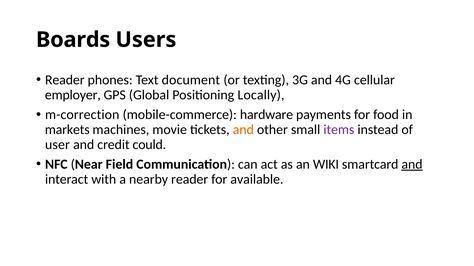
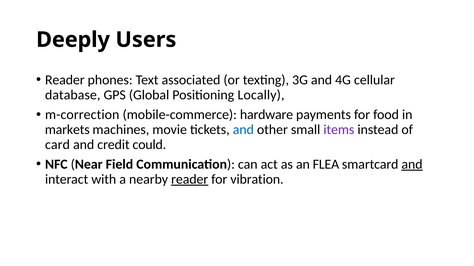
Boards: Boards -> Deeply (73, 40)
document: document -> associated (191, 80)
employer: employer -> database (73, 95)
and colour: orange -> blue (243, 130)
user: user -> card (57, 145)
WIKI: WIKI -> FLEA (326, 165)
reader underline: none -> present (190, 180)
available: available -> vibration (257, 180)
